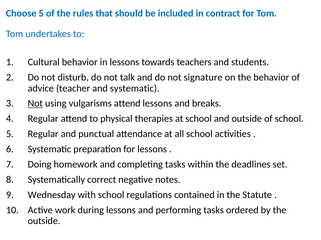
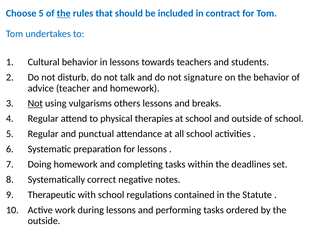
the underline: none -> present (64, 13)
and systematic: systematic -> homework (135, 88)
vulgarisms attend: attend -> others (127, 104)
Wednesday: Wednesday -> Therapeutic (52, 195)
